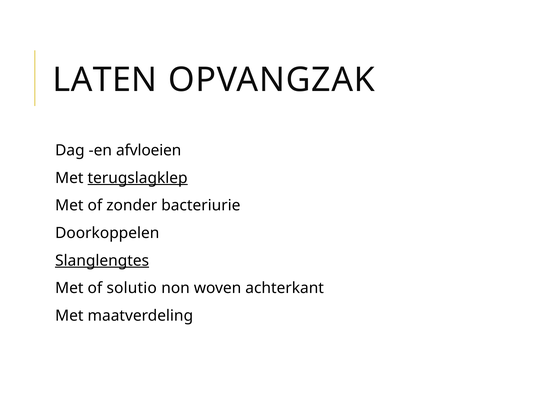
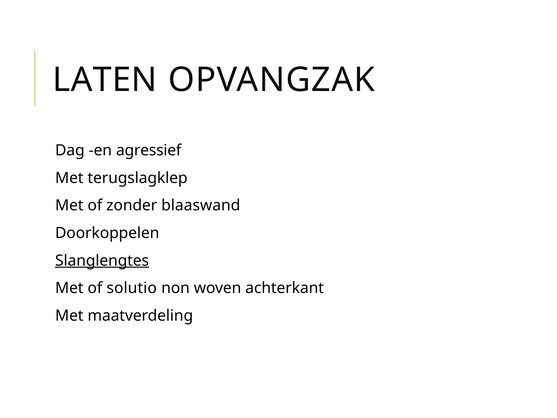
afvloeien: afvloeien -> agressief (149, 150)
terugslagklep underline: present -> none (138, 178)
bacteriurie: bacteriurie -> blaaswand (201, 205)
